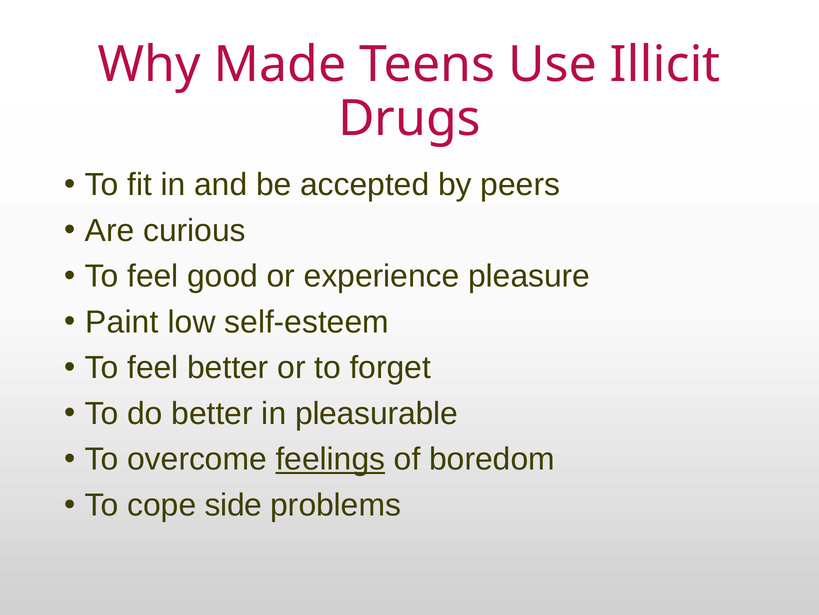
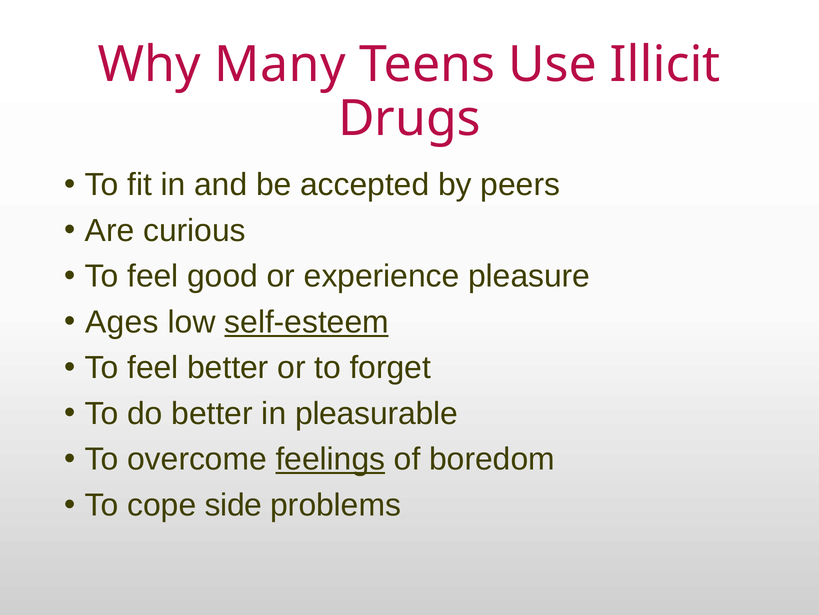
Made: Made -> Many (280, 65)
Paint: Paint -> Ages (122, 322)
self-esteem underline: none -> present (307, 322)
